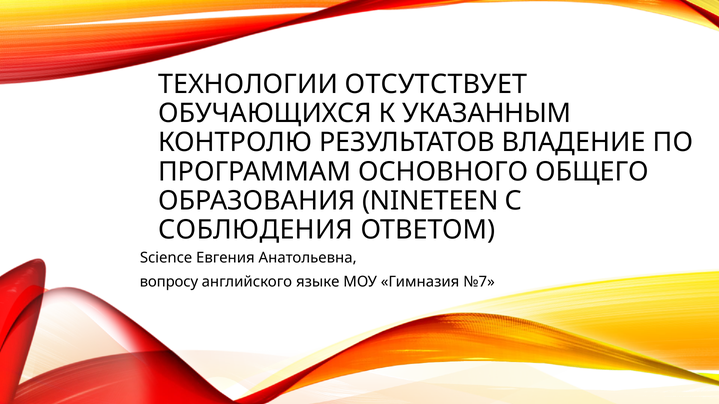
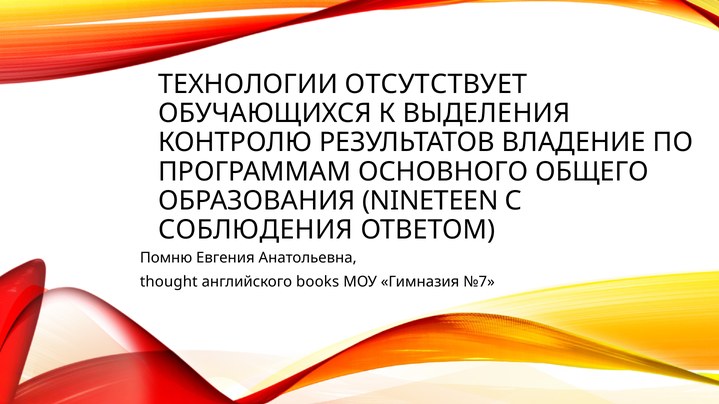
УКАЗАННЫМ: УКАЗАННЫМ -> ВЫДЕЛЕНИЯ (487, 114)
Science: Science -> Помню (166, 258)
вопросу: вопросу -> thought (169, 282)
языке: языке -> books (318, 282)
